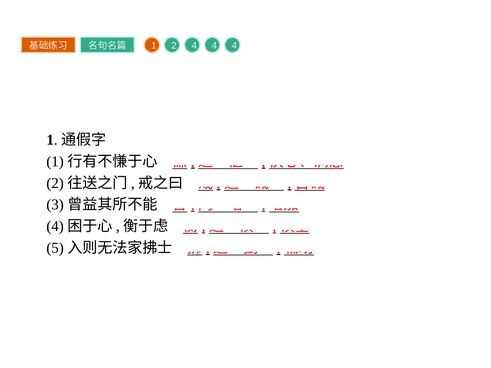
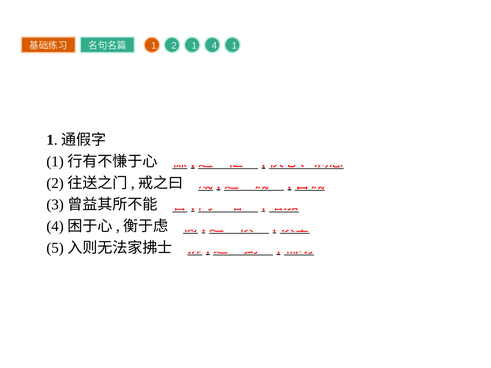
2 4: 4 -> 1 (194, 46)
4: 4 -> 1 (234, 46)
